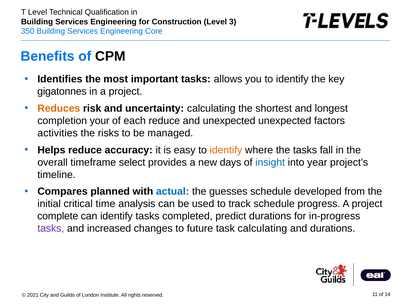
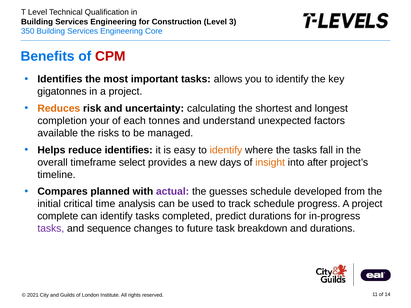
CPM colour: black -> red (110, 56)
each reduce: reduce -> tonnes (164, 121)
and unexpected: unexpected -> understand (229, 121)
activities: activities -> available (58, 133)
reduce accuracy: accuracy -> identifies (129, 150)
insight colour: blue -> orange (270, 162)
year: year -> after (317, 162)
actual colour: blue -> purple (173, 192)
increased: increased -> sequence (109, 229)
task calculating: calculating -> breakdown (263, 229)
